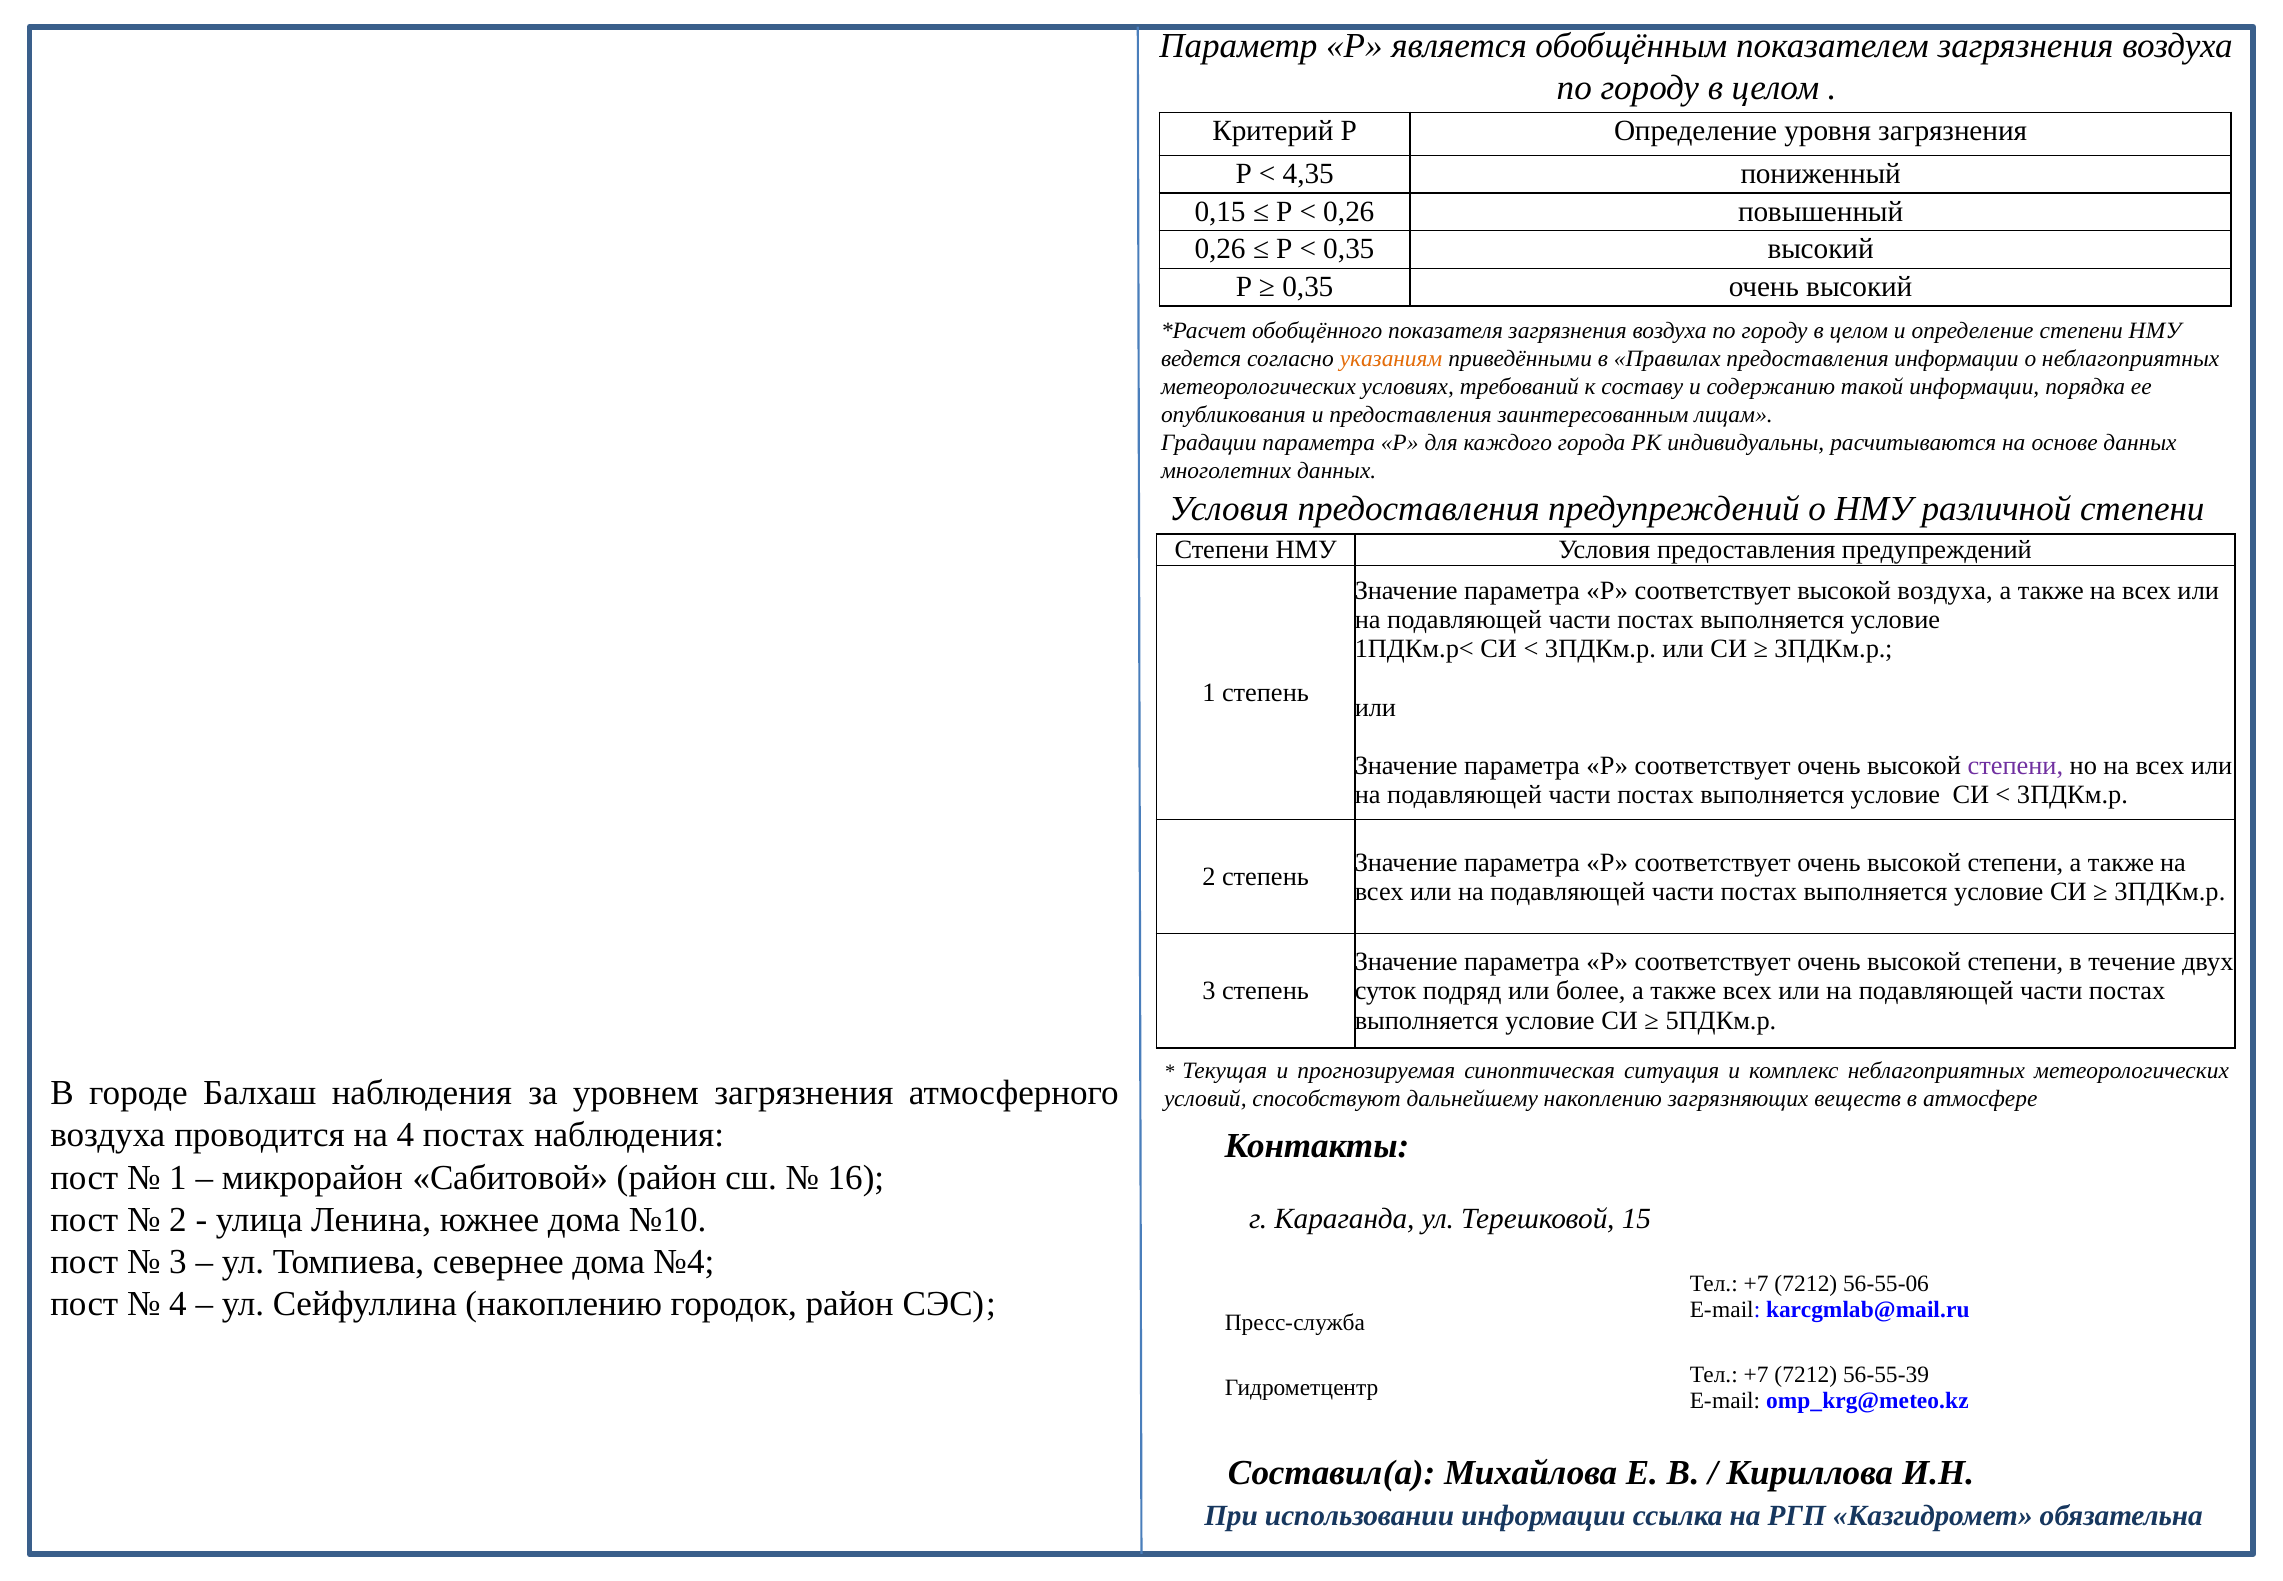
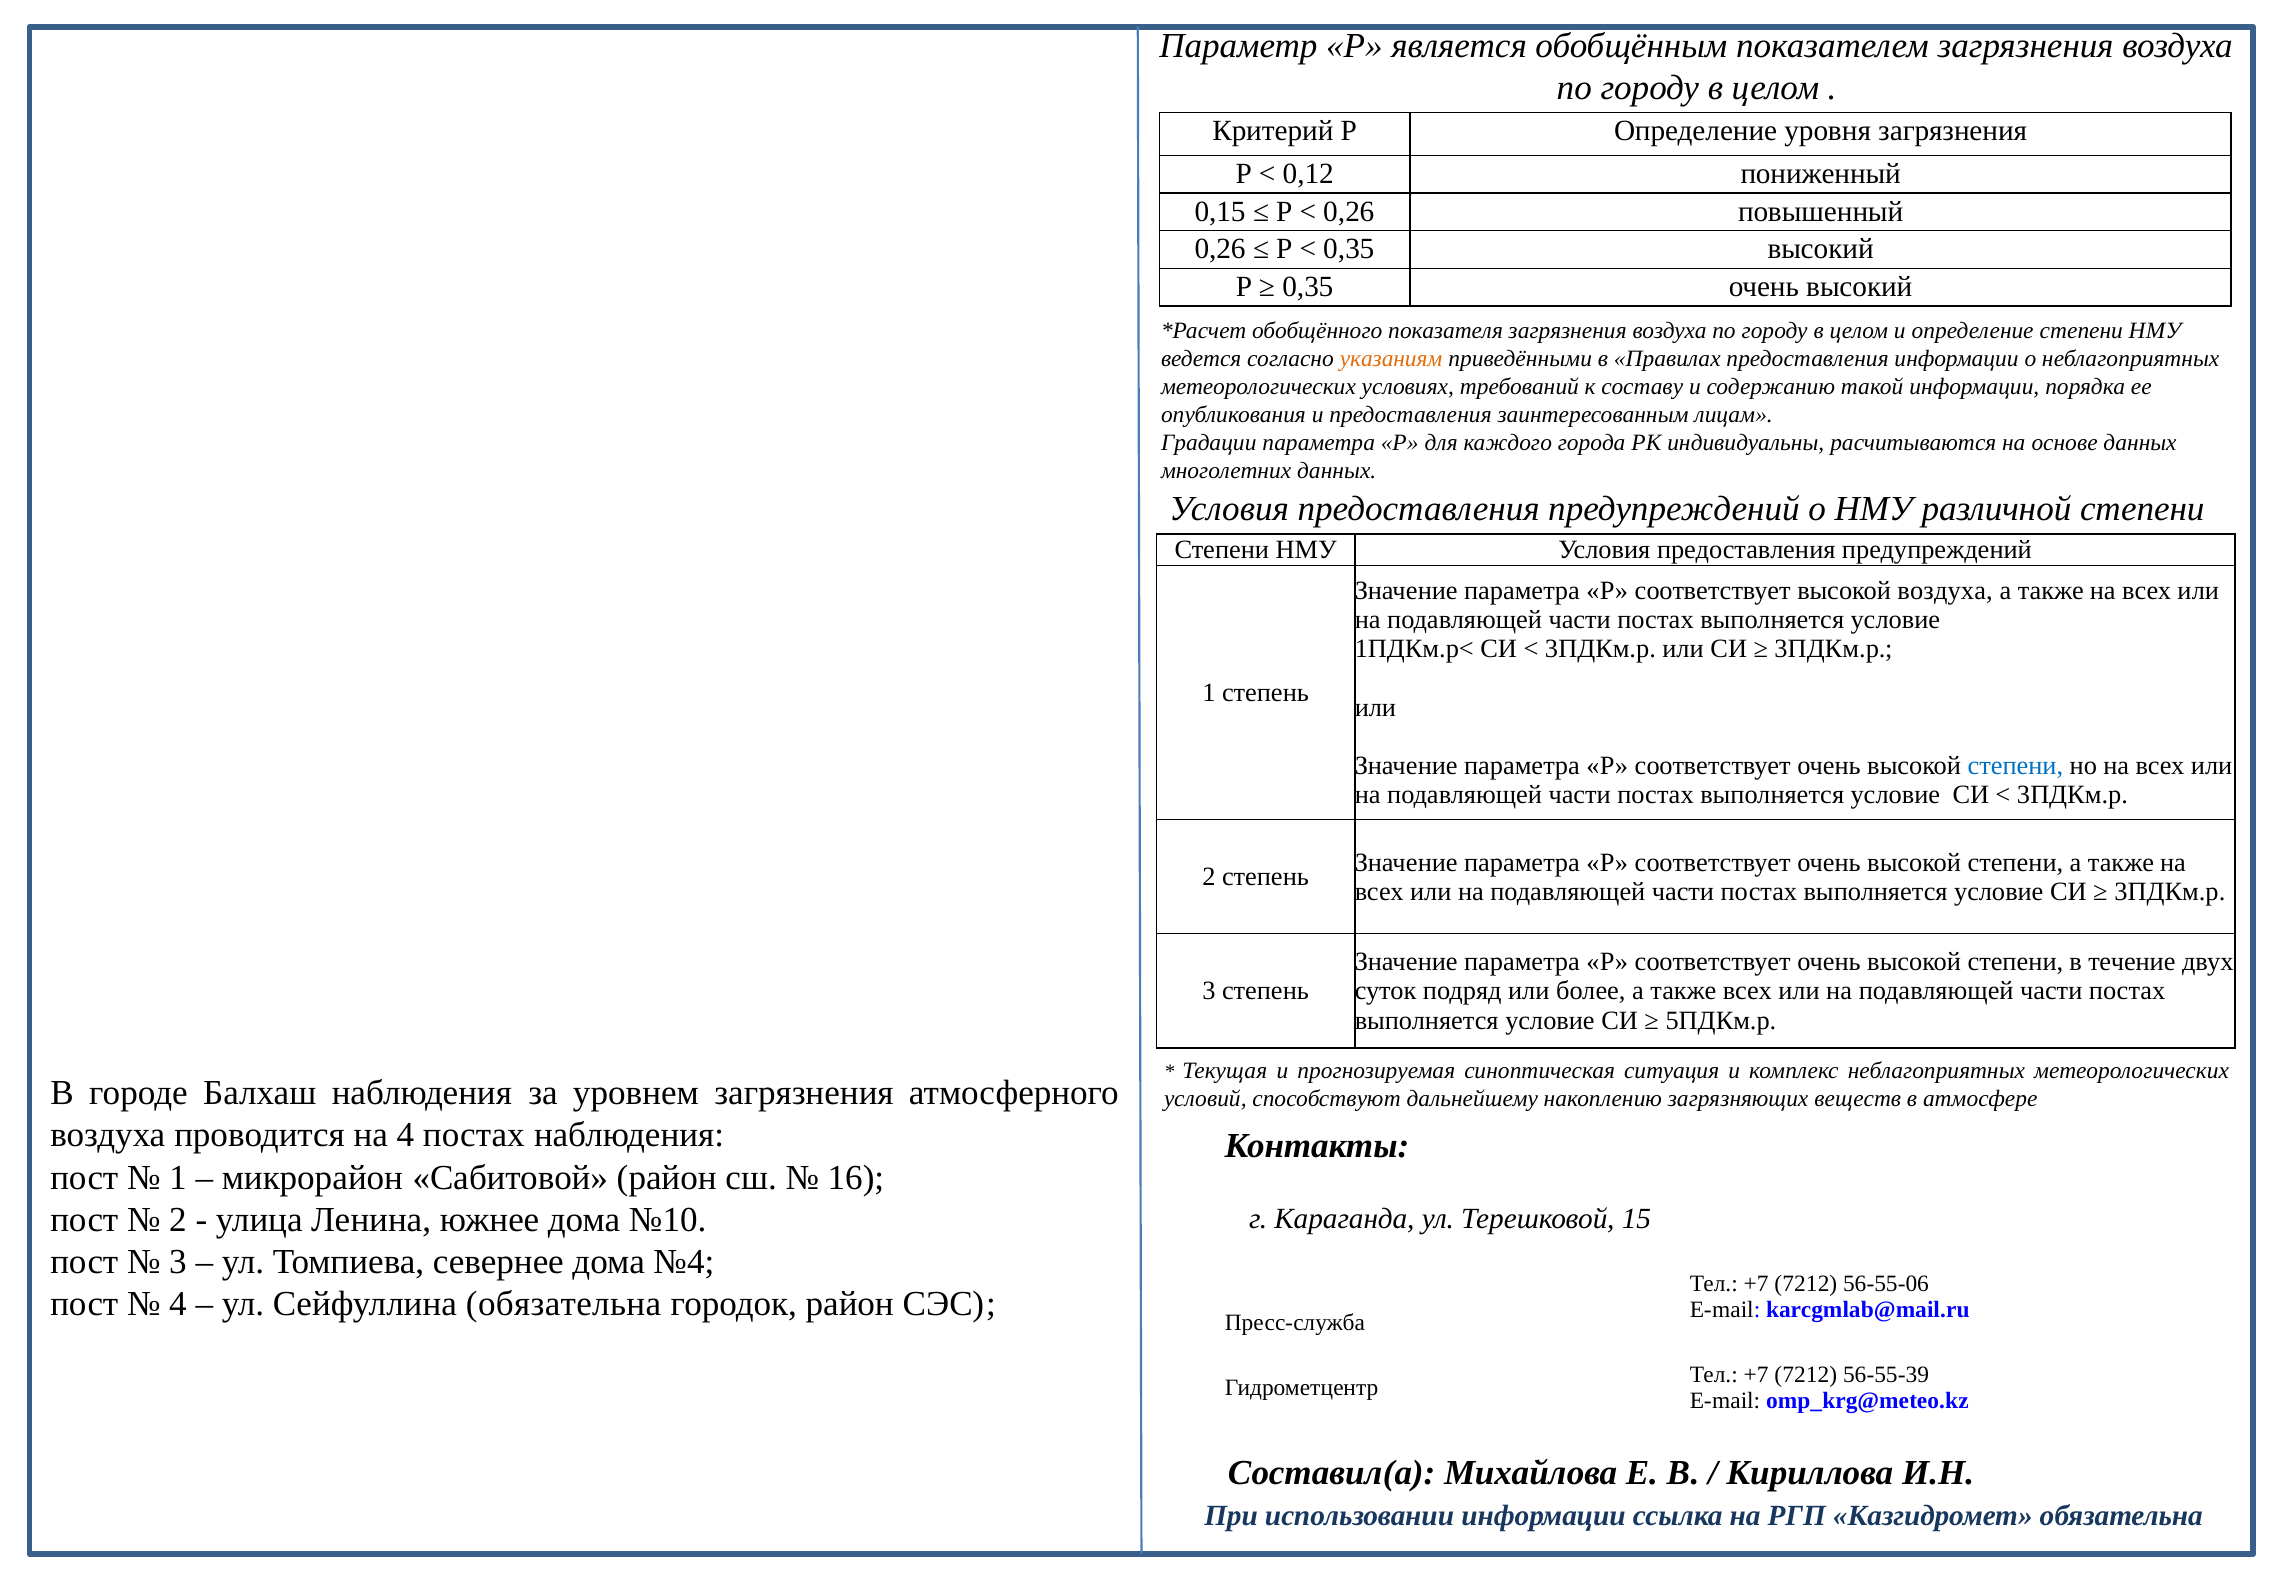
4,35: 4,35 -> 0,12 (1308, 174)
степени colour: purple -> blue (2015, 766)
Сейфуллина накоплению: накоплению -> обязательна (564, 1304)
